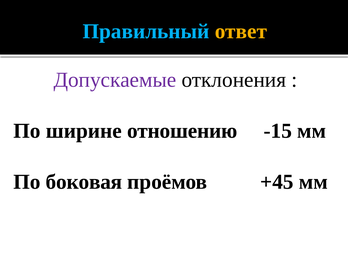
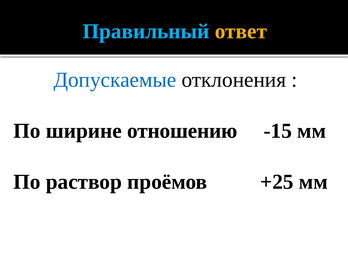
Допускаемые colour: purple -> blue (115, 80)
боковая: боковая -> раствор (84, 182)
+45: +45 -> +25 (277, 182)
